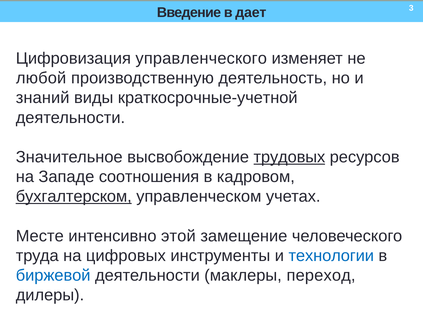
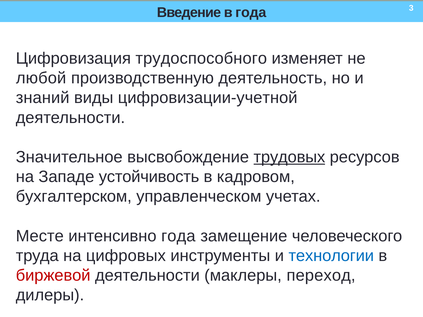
в дает: дает -> года (251, 13)
управленческого: управленческого -> трудоспособного (201, 58)
краткосрочные-учетной: краткосрочные-учетной -> цифровизации-учетной (208, 98)
соотношения: соотношения -> устойчивость (149, 177)
бухгалтерском underline: present -> none (74, 197)
интенсивно этой: этой -> года (178, 236)
биржевой colour: blue -> red (53, 276)
